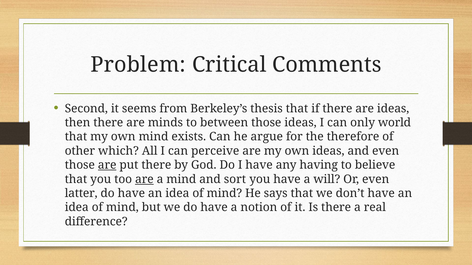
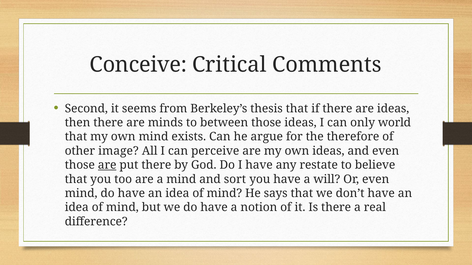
Problem: Problem -> Conceive (138, 65)
which: which -> image (118, 151)
having: having -> restate (319, 165)
are underline: present -> none (144, 179)
latter: latter -> mind (81, 194)
